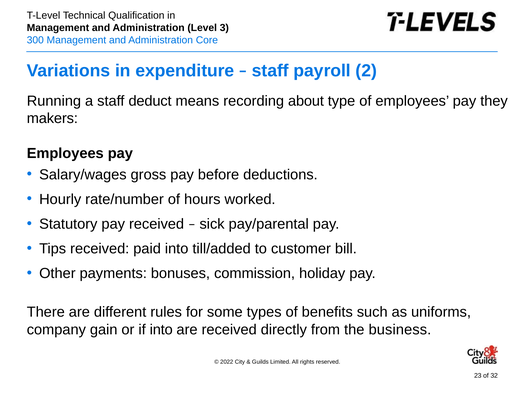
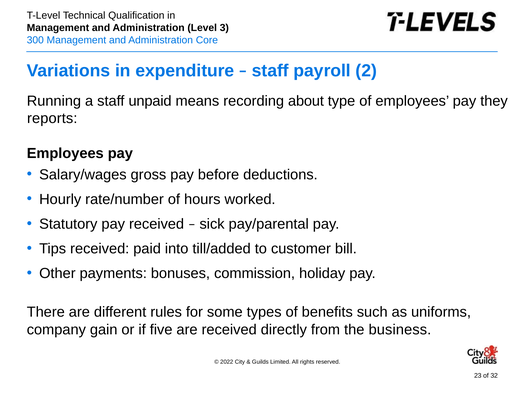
deduct: deduct -> unpaid (150, 101)
makers: makers -> reports (52, 118)
if into: into -> five (161, 330)
